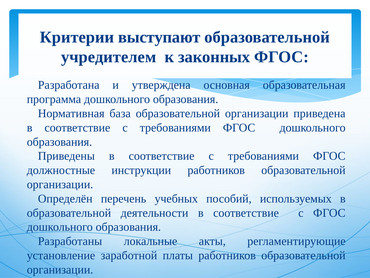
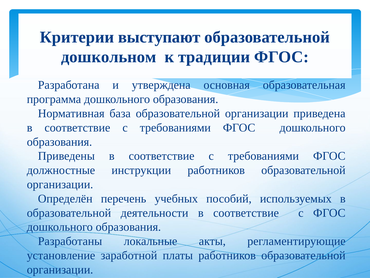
учредителем: учредителем -> дошкольном (109, 57)
законных: законных -> традиции (214, 57)
